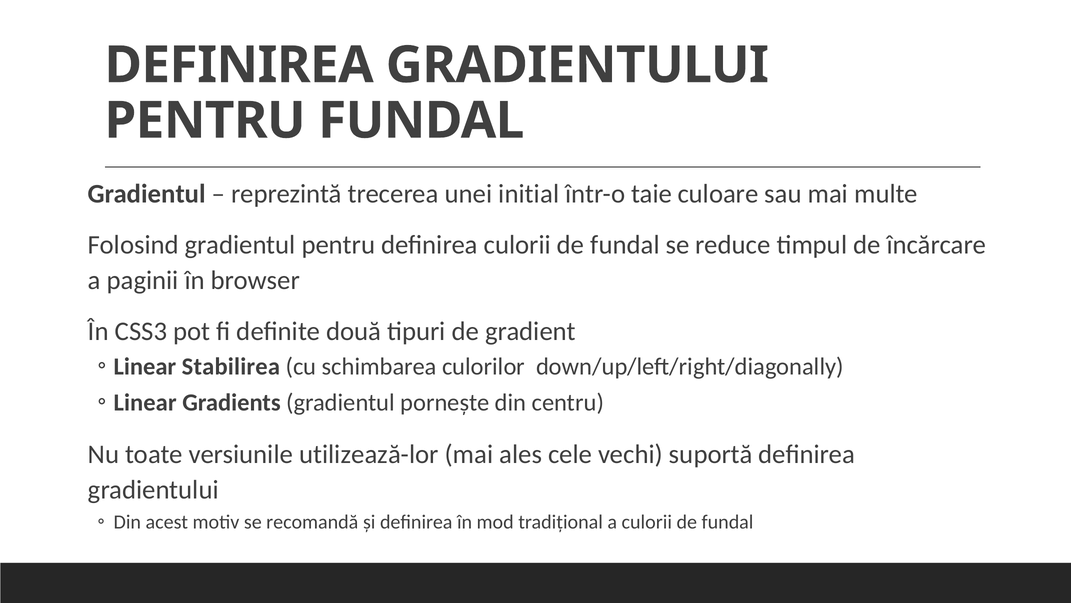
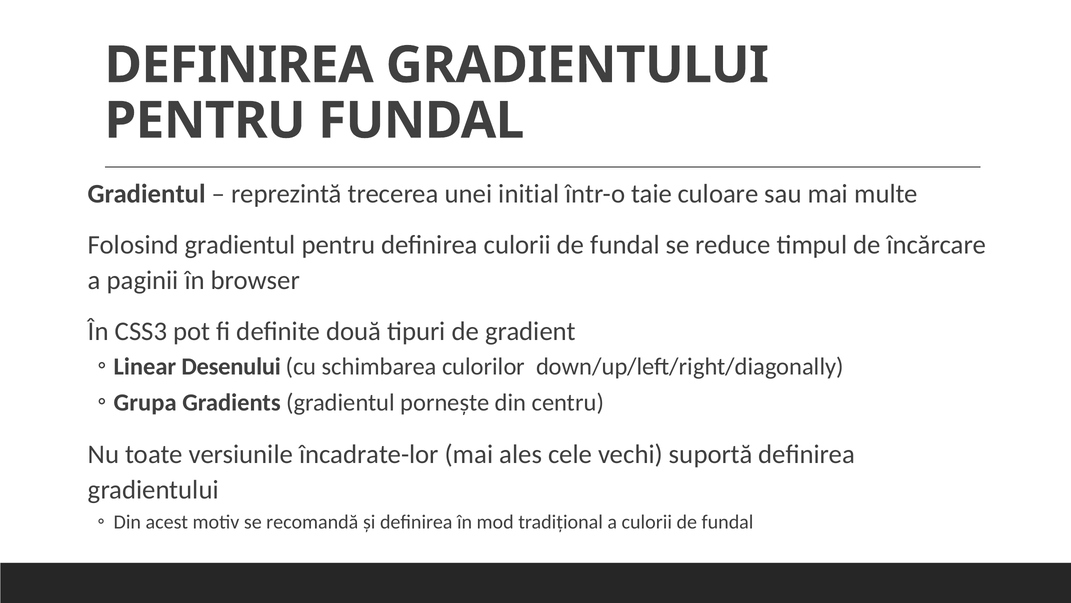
Stabilirea: Stabilirea -> Desenului (231, 366)
Linear: Linear -> Grupa (145, 402)
utilizează-lor: utilizează-lor -> încadrate-lor (369, 454)
